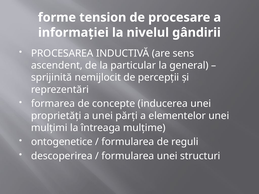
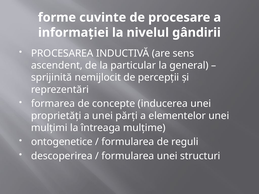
tension: tension -> cuvinte (103, 17)
